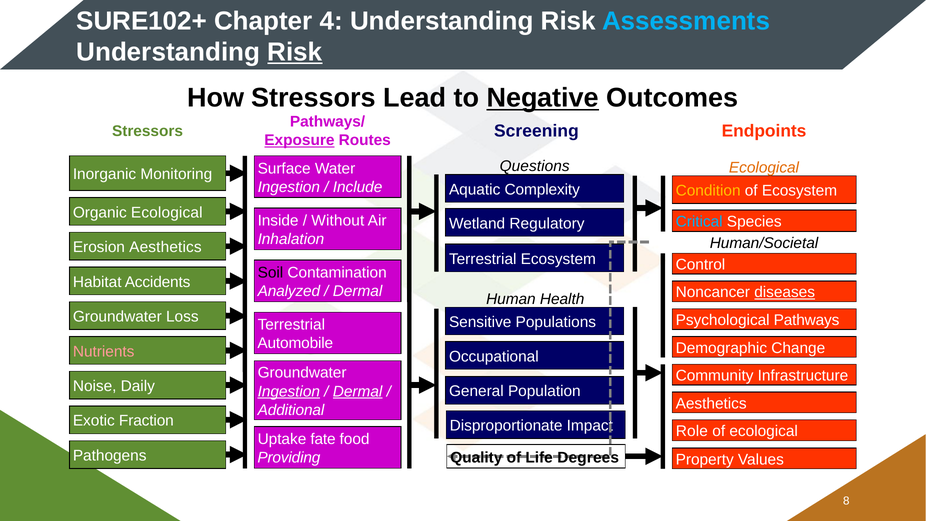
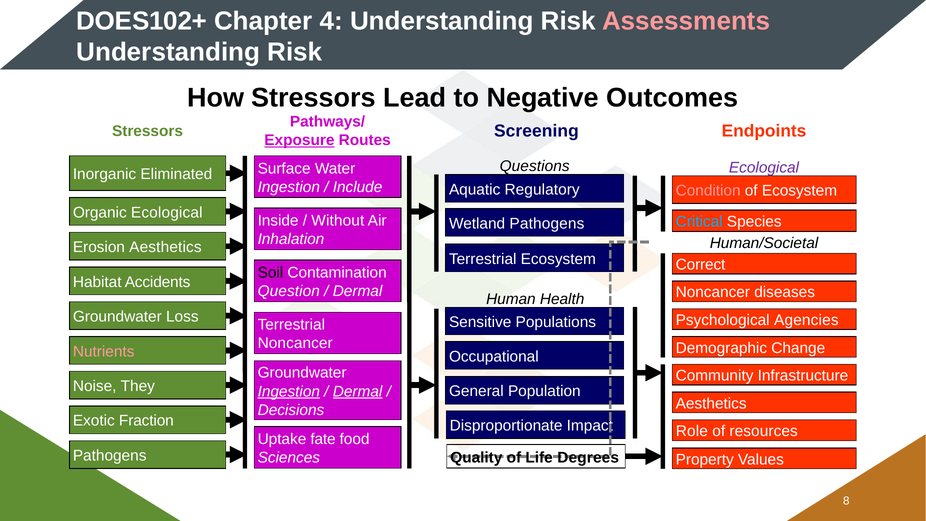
SURE102+: SURE102+ -> DOES102+ (142, 21)
Assessments colour: light blue -> pink (686, 21)
Risk underline: present -> none (295, 52)
Negative underline: present -> none (543, 98)
Ecological colour: orange -> purple (764, 167)
Monitoring: Monitoring -> Eliminated (176, 174)
Complexity: Complexity -> Regulatory (542, 189)
Condition colour: yellow -> pink (708, 191)
Wetland Regulatory: Regulatory -> Pathogens (547, 223)
Control: Control -> Correct (701, 265)
Analyzed: Analyzed -> Question (289, 291)
diseases underline: present -> none (785, 292)
Pathways: Pathways -> Agencies (806, 320)
Automobile: Automobile -> Noncancer (295, 343)
Daily: Daily -> They (138, 386)
Additional: Additional -> Decisions (291, 410)
of ecological: ecological -> resources (764, 431)
Providing: Providing -> Sciences (289, 458)
